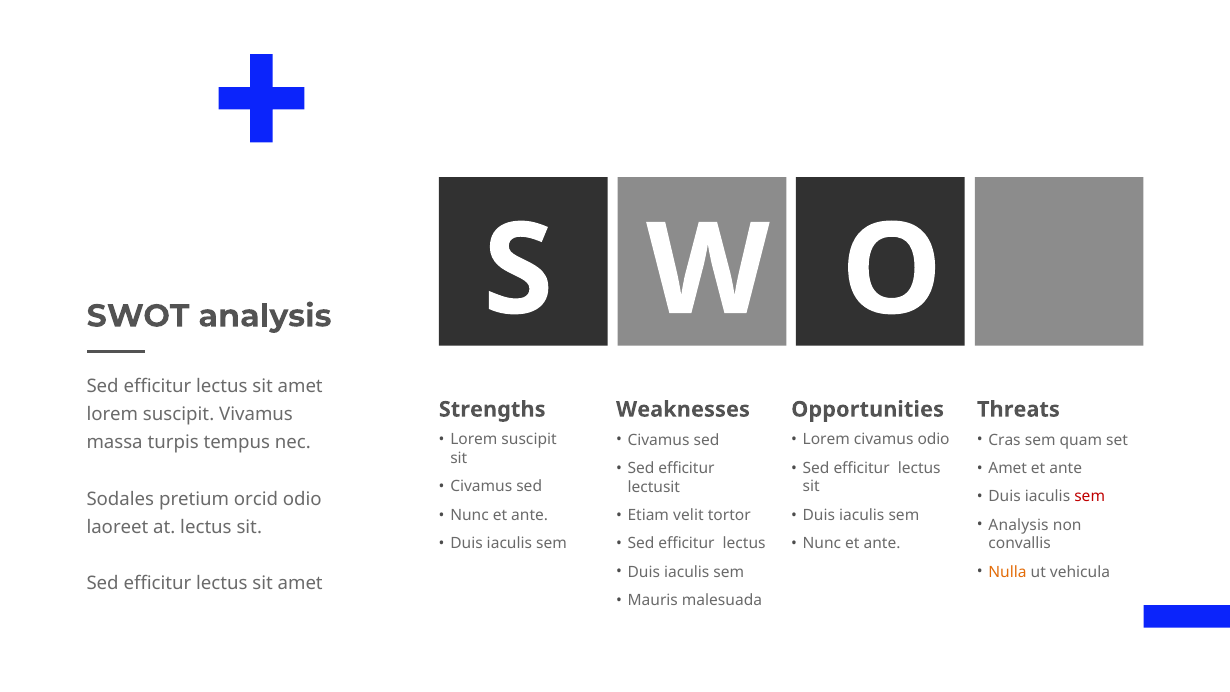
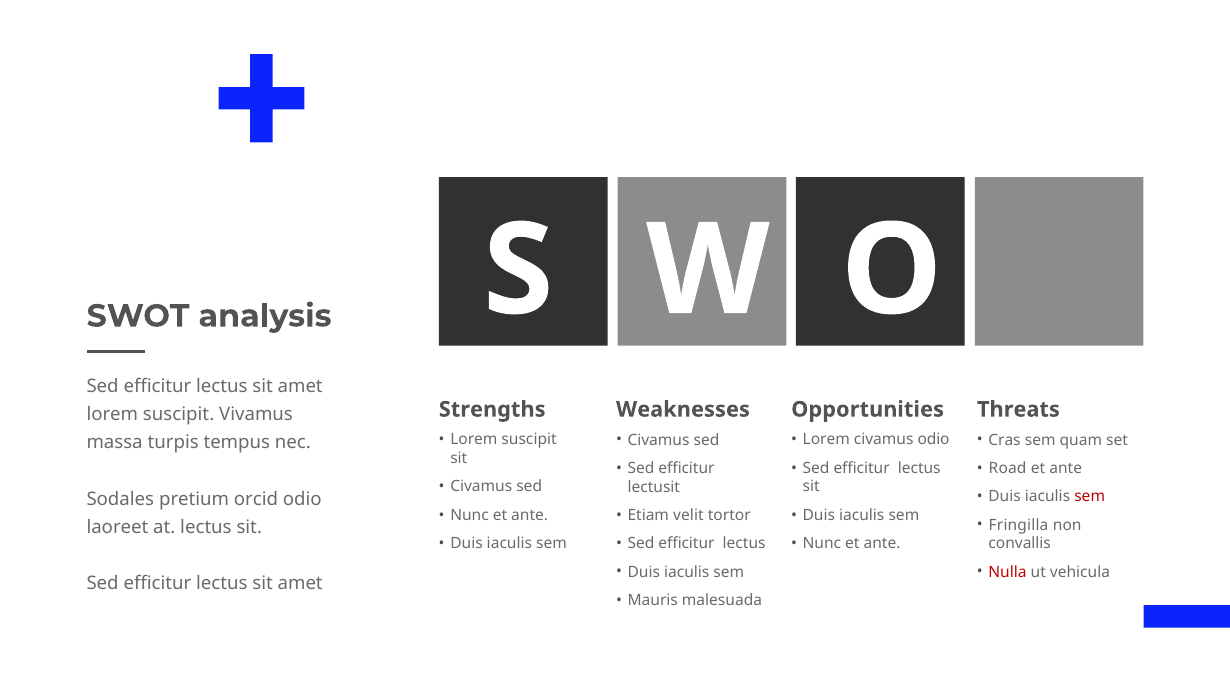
Amet: Amet -> Road (1008, 468)
Analysis: Analysis -> Fringilla (1019, 525)
Nulla colour: orange -> red (1008, 572)
